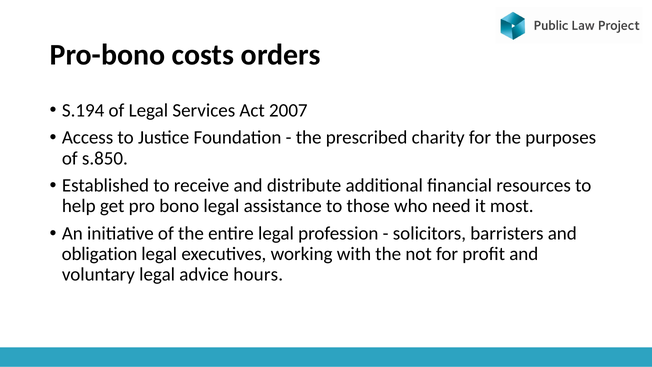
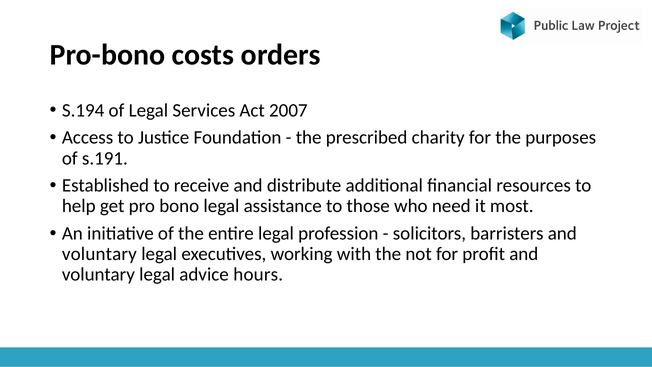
s.850: s.850 -> s.191 (105, 158)
obligation: obligation -> voluntary (99, 254)
